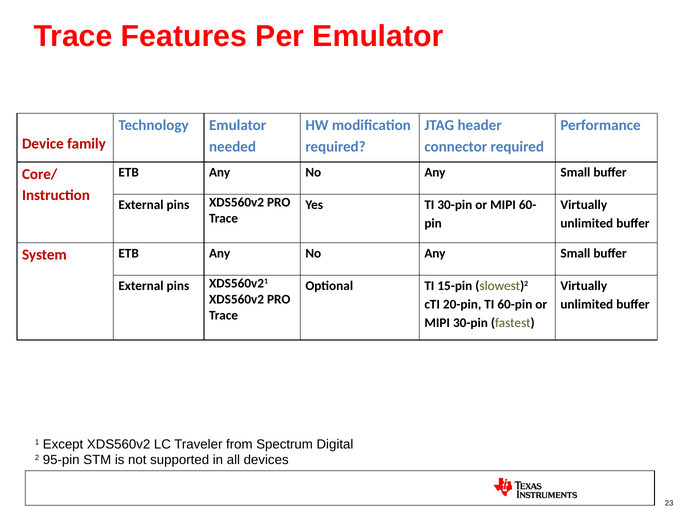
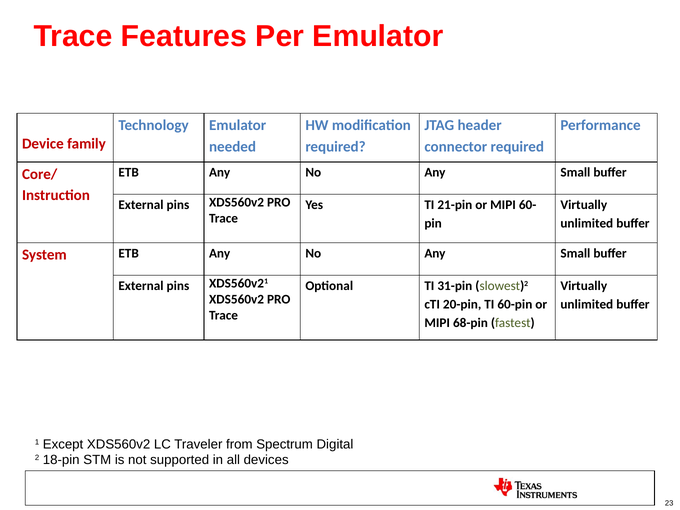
TI 30-pin: 30-pin -> 21-pin (455, 205)
15-pin: 15-pin -> 31-pin (455, 286)
MIPI 30-pin: 30-pin -> 68-pin (470, 323)
95-pin: 95-pin -> 18-pin (61, 460)
